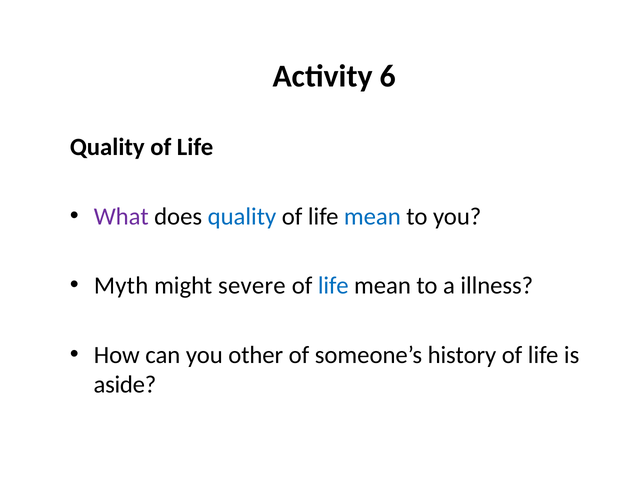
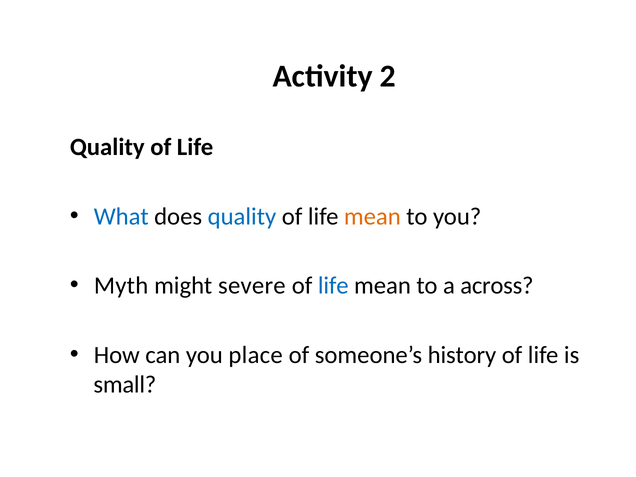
6: 6 -> 2 (388, 76)
What colour: purple -> blue (121, 216)
mean colour: blue -> orange (372, 216)
illness: illness -> across (497, 286)
other: other -> place (256, 355)
aside: aside -> small (125, 385)
